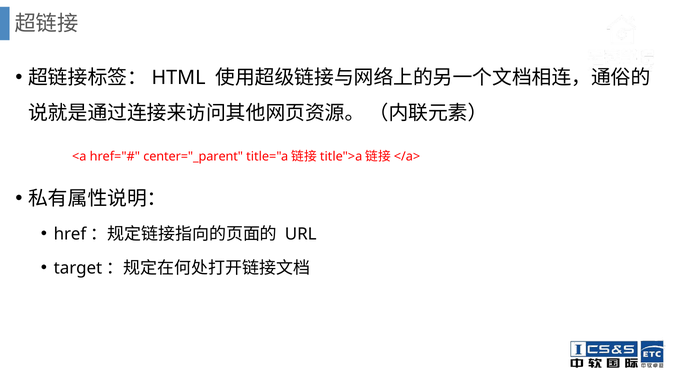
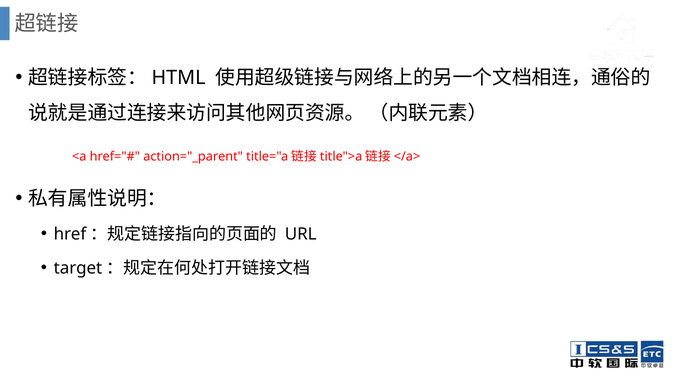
center="_parent: center="_parent -> action="_parent (193, 156)
